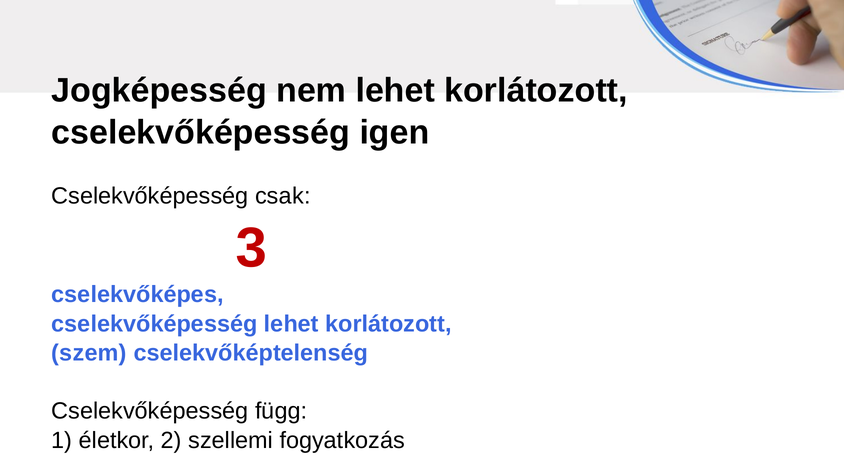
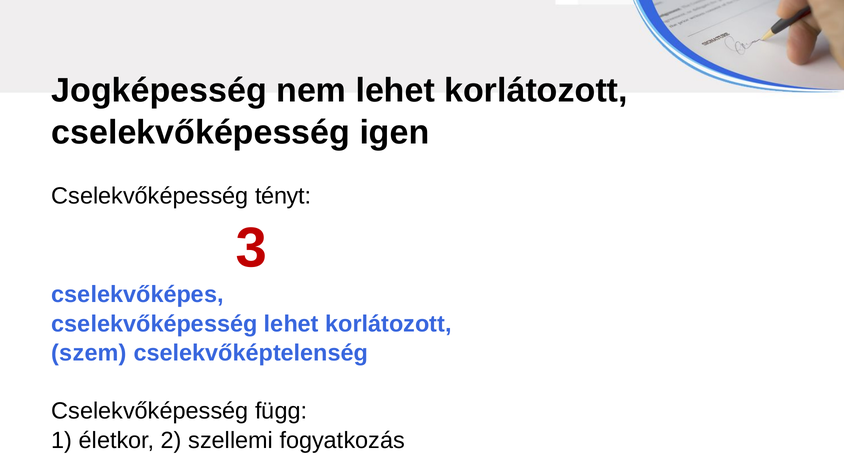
csak: csak -> tényt (283, 196)
